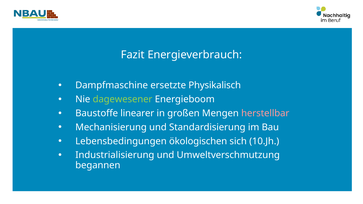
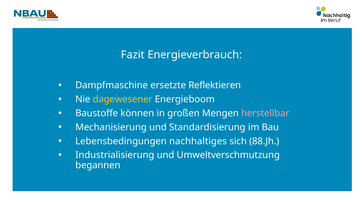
Physikalisch: Physikalisch -> Reflektieren (215, 85)
dagewesener colour: light green -> yellow (123, 99)
linearer: linearer -> können (137, 113)
ökologischen: ökologischen -> nachhaltiges (198, 141)
10.Jh: 10.Jh -> 88.Jh (264, 141)
